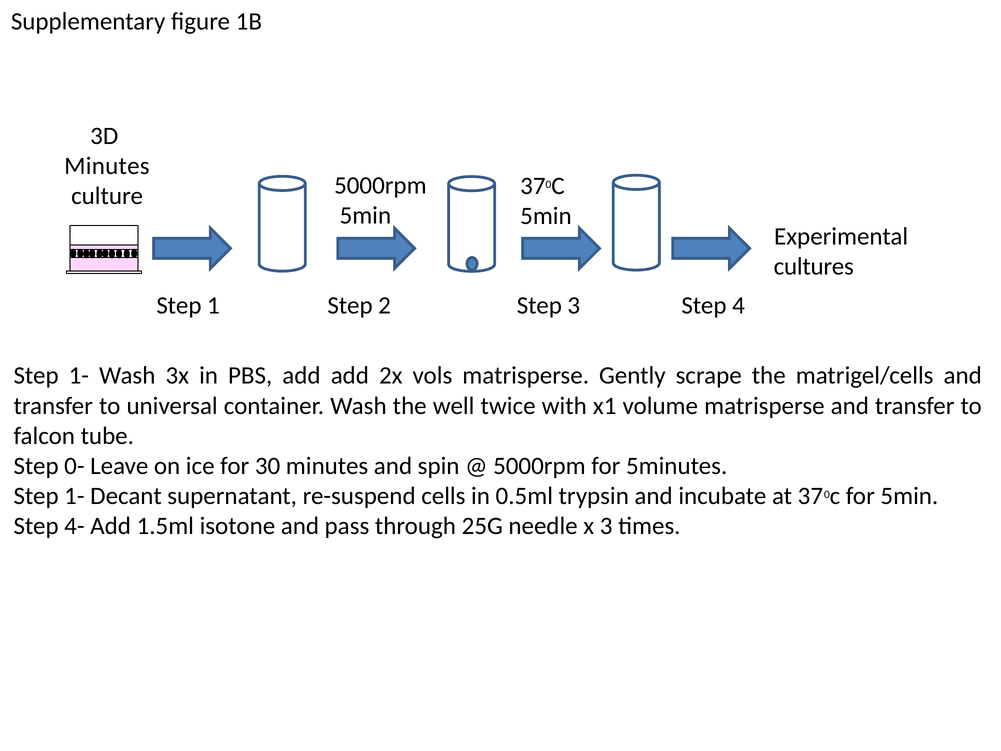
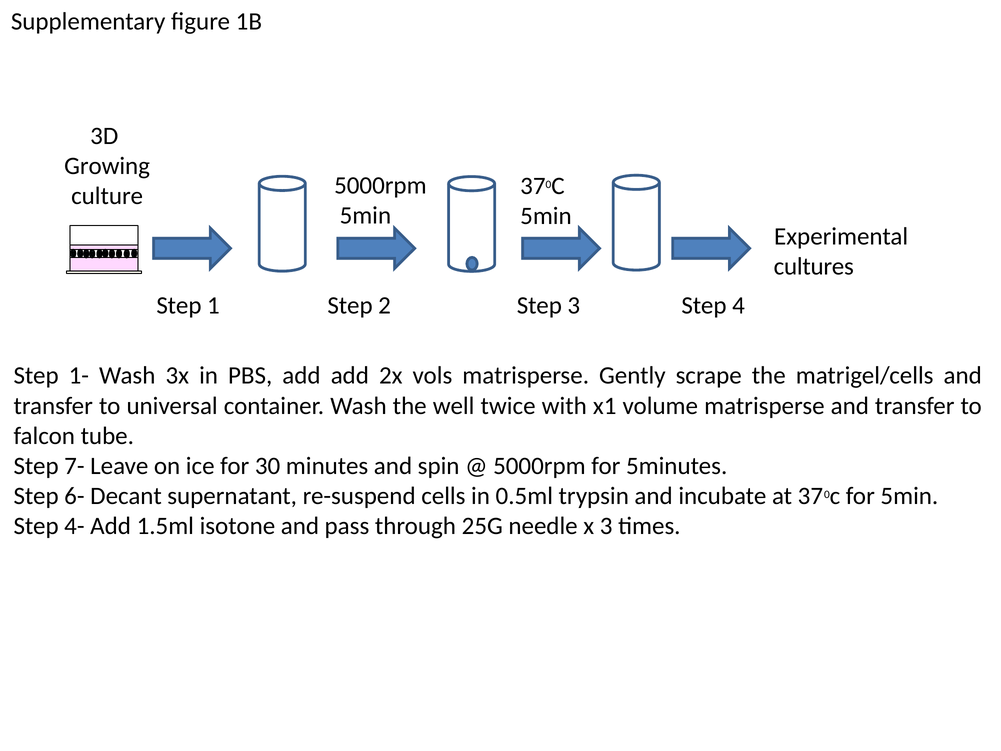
Minutes: Minutes -> Growing (107, 166)
0-: 0- -> 7- (74, 466)
1-: 1- -> 6- (74, 496)
